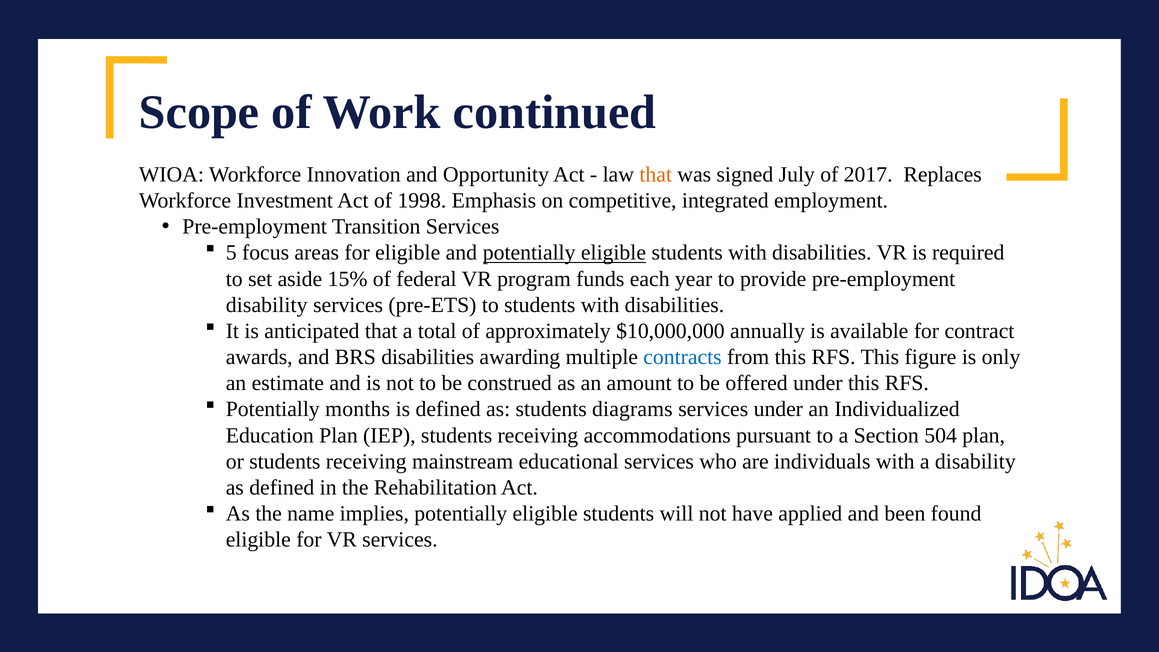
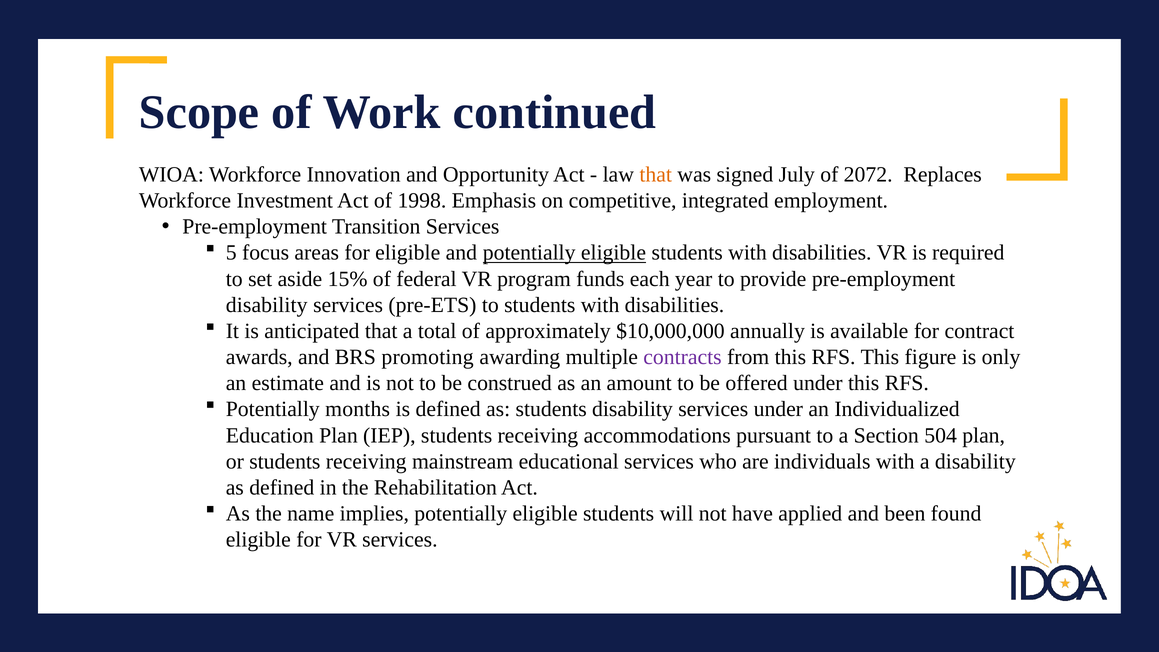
2017: 2017 -> 2072 (868, 175)
BRS disabilities: disabilities -> promoting (428, 357)
contracts colour: blue -> purple (682, 357)
students diagrams: diagrams -> disability (632, 409)
